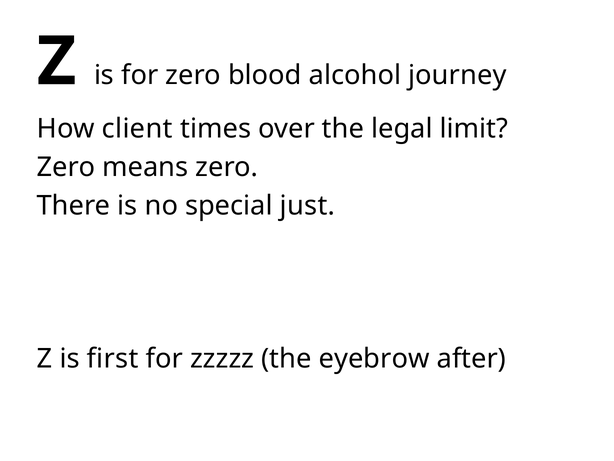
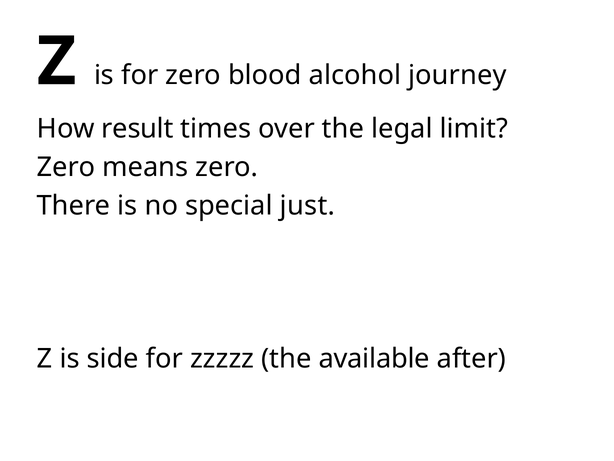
client: client -> result (138, 129)
first: first -> side (113, 358)
eyebrow: eyebrow -> available (374, 358)
